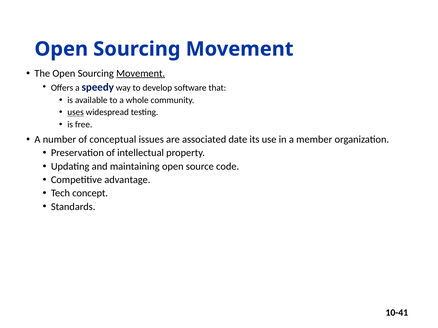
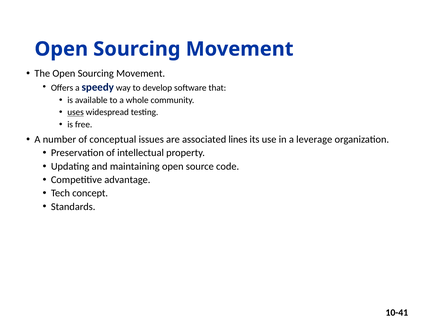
Movement underline: present -> none (141, 73)
date: date -> lines (238, 140)
member: member -> leverage (314, 140)
